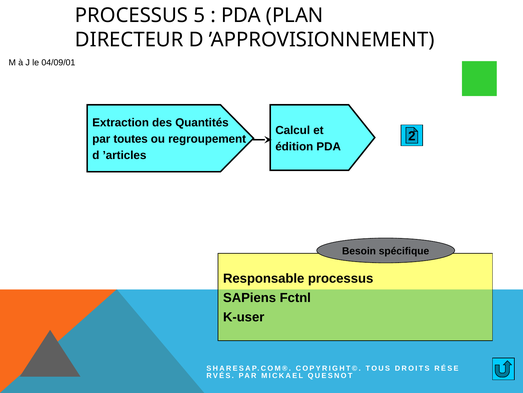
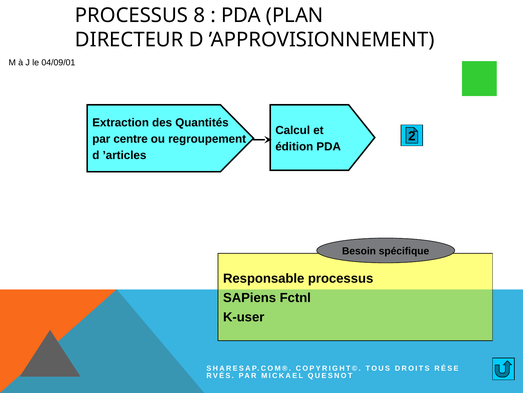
5: 5 -> 8 (199, 15)
toutes: toutes -> centre (131, 139)
